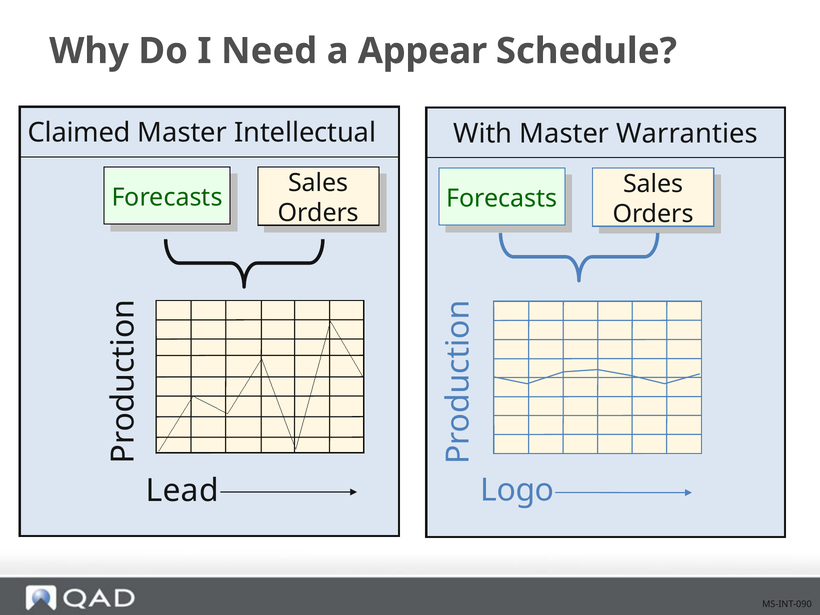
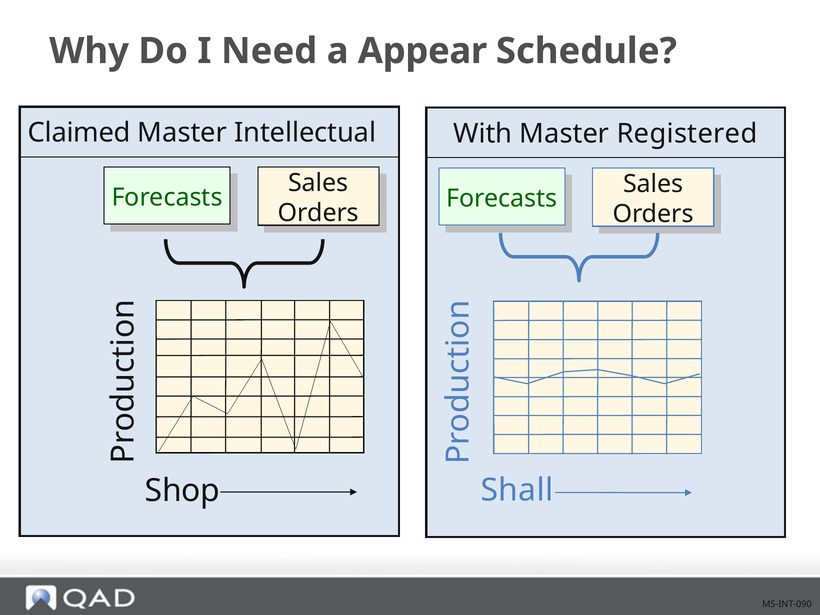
Warranties: Warranties -> Registered (687, 134)
Logo: Logo -> Shall (517, 490)
Lead: Lead -> Shop (182, 491)
